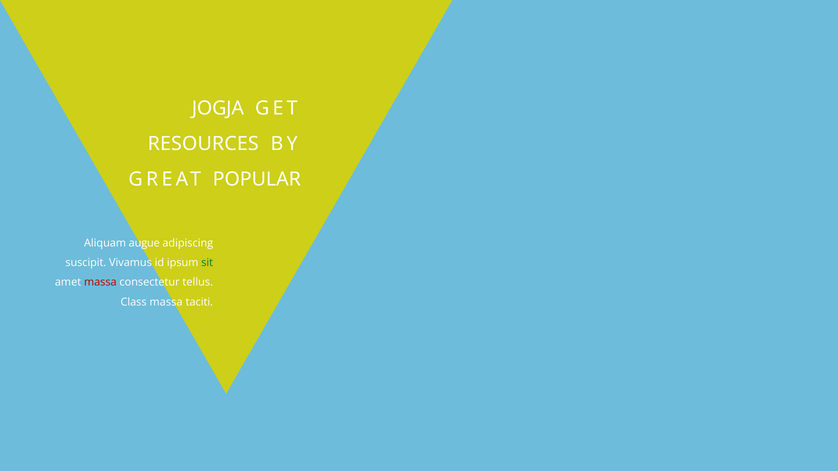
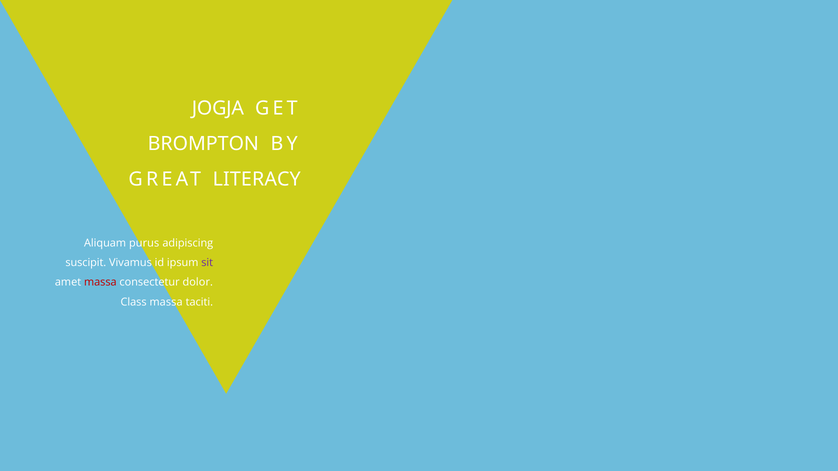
RESOURCES: RESOURCES -> BROMPTON (203, 144)
POPULAR: POPULAR -> LITERACY (257, 179)
augue: augue -> purus (144, 243)
sit colour: green -> purple (207, 263)
tellus: tellus -> dolor (198, 283)
